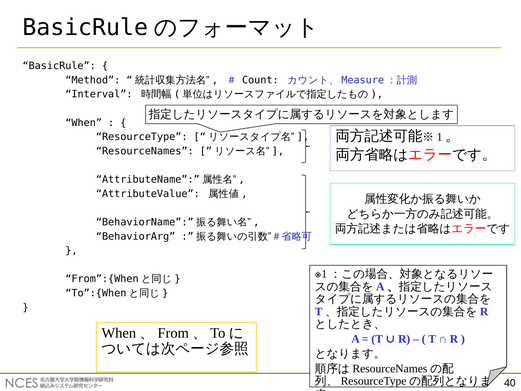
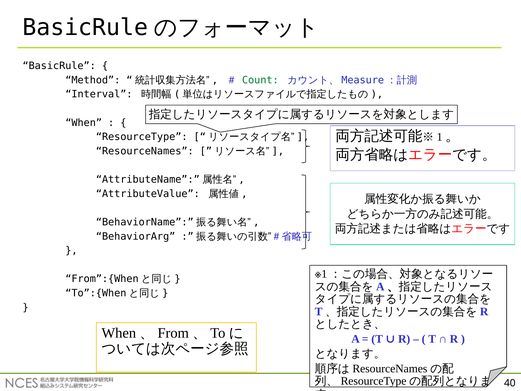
Count colour: black -> green (260, 80)
